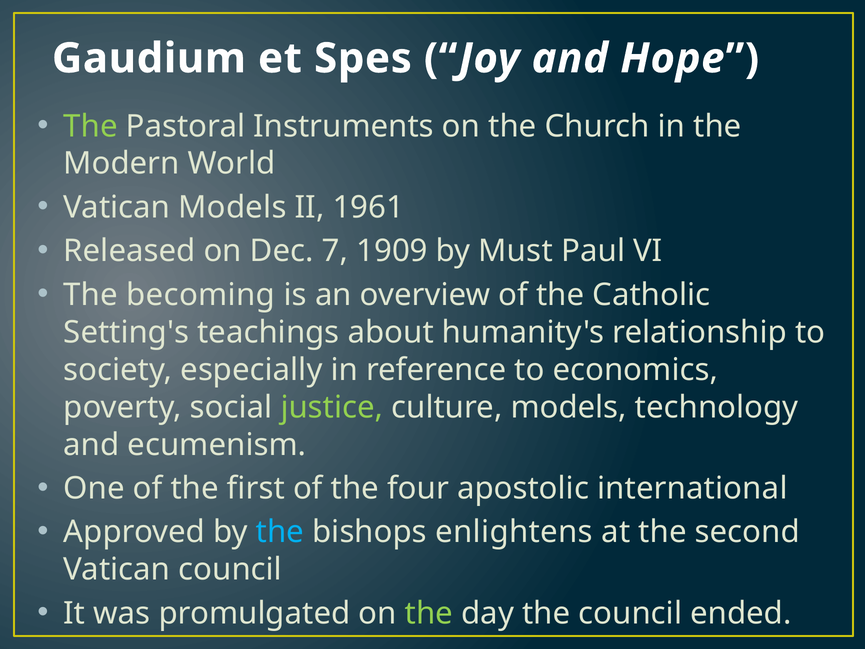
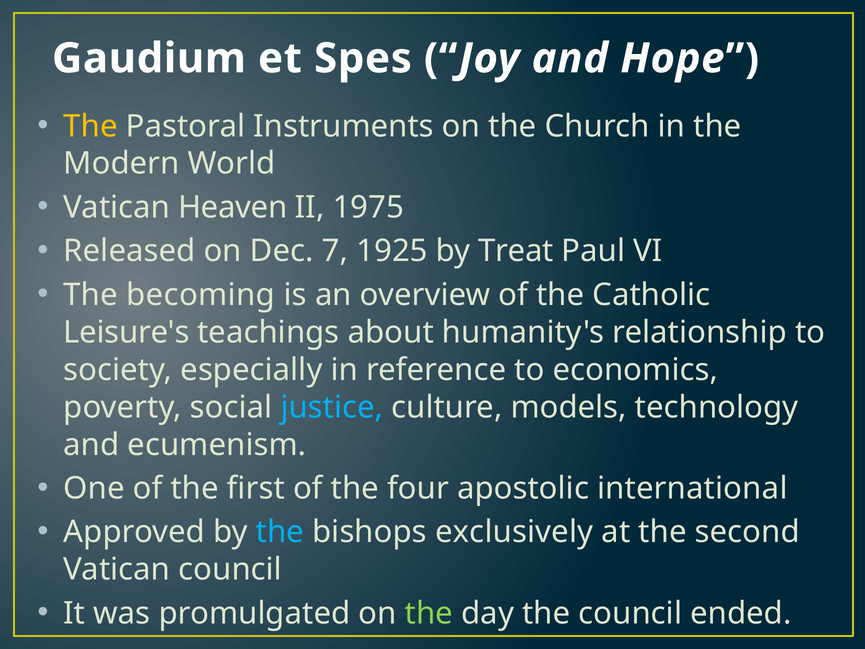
The colour: light green -> yellow (91, 126)
Vatican Models: Models -> Heaven (233, 207)
1961: 1961 -> 1975 (368, 207)
1909: 1909 -> 1925 (392, 251)
Must: Must -> Treat (516, 251)
Setting's: Setting's -> Leisure's (126, 332)
justice colour: light green -> light blue (332, 407)
enlightens: enlightens -> exclusively (514, 532)
